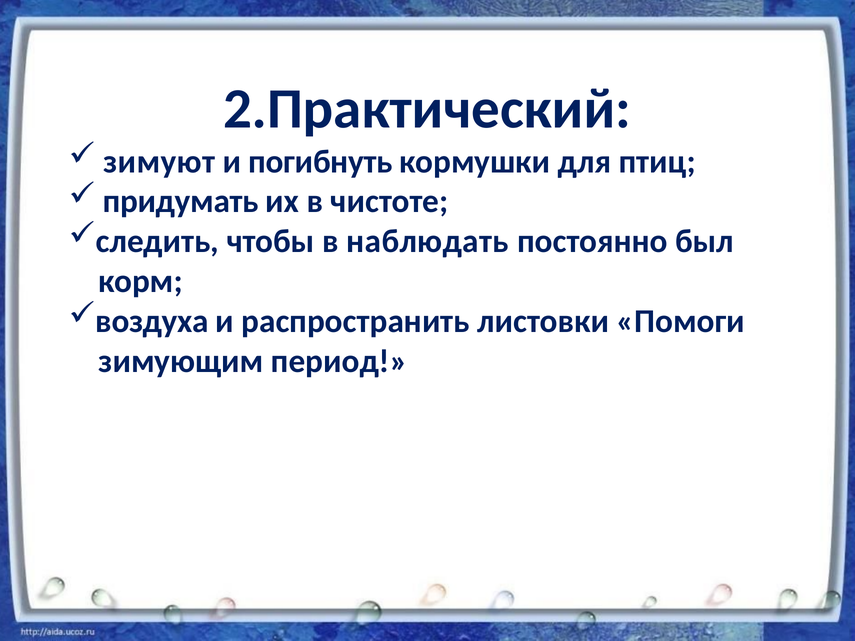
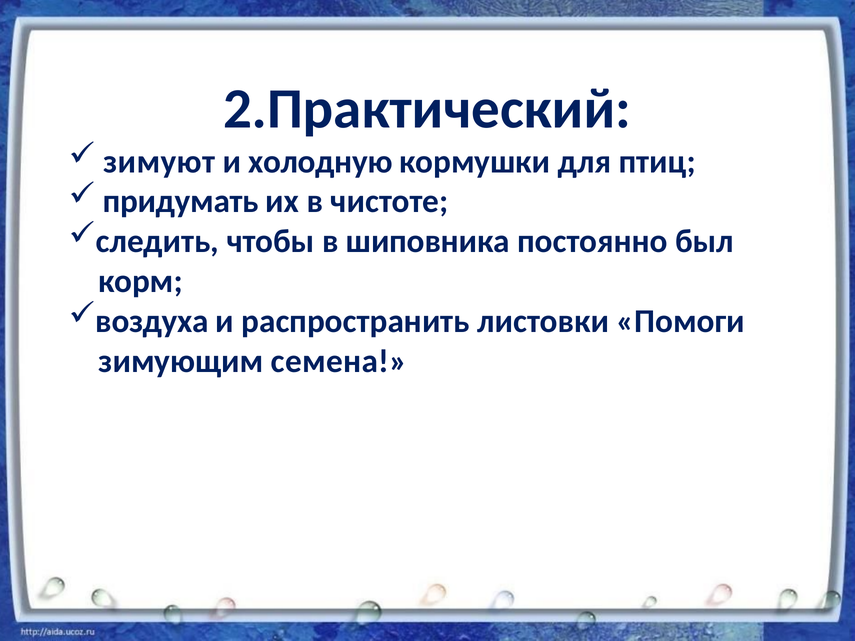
погибнуть: погибнуть -> холодную (321, 162)
наблюдать: наблюдать -> шиповника (428, 241)
период: период -> семена (339, 361)
